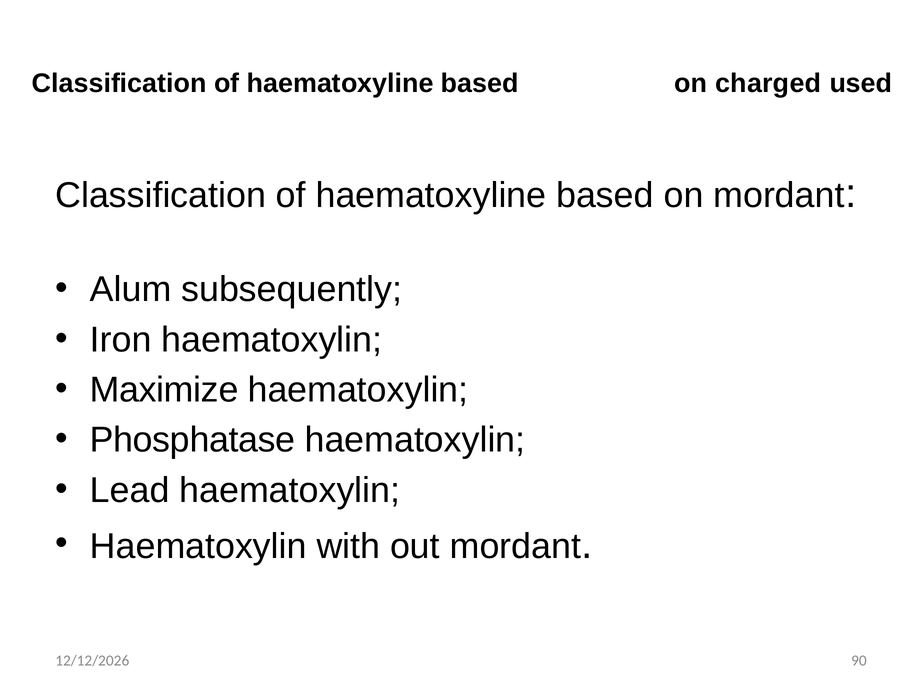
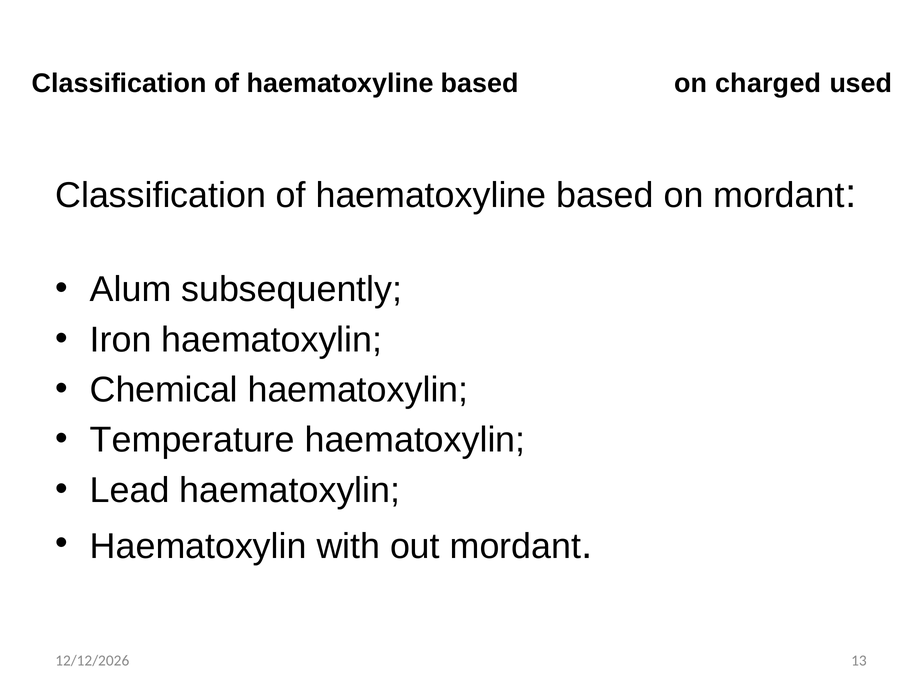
Maximize: Maximize -> Chemical (164, 390)
Phosphatase: Phosphatase -> Temperature (192, 440)
90: 90 -> 13 (859, 660)
